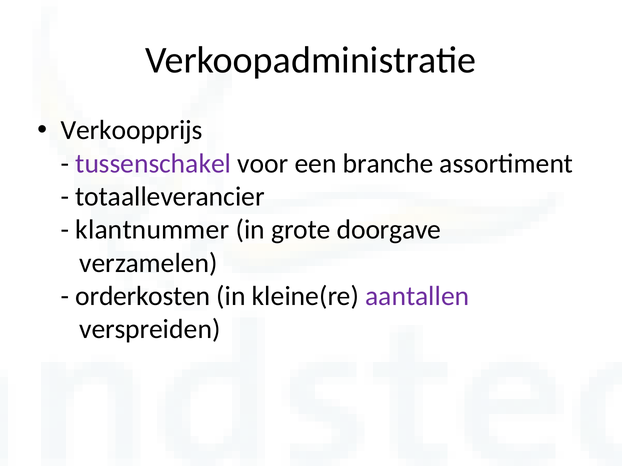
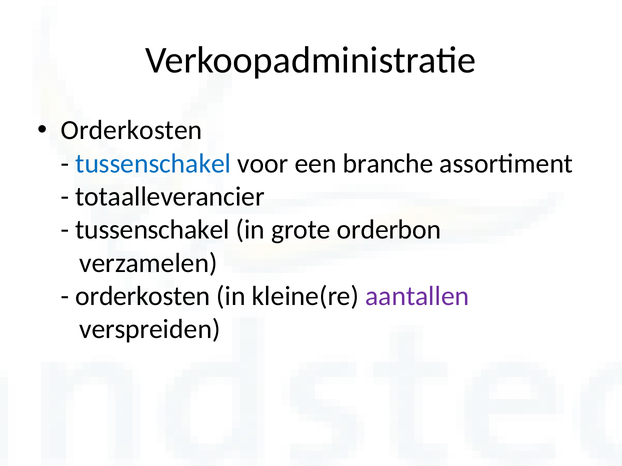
Verkoopprijs: Verkoopprijs -> Orderkosten (132, 130)
tussenschakel colour: purple -> blue (153, 164)
klantnummer: klantnummer -> tussenschakel (152, 230)
doorgave: doorgave -> orderbon (389, 230)
